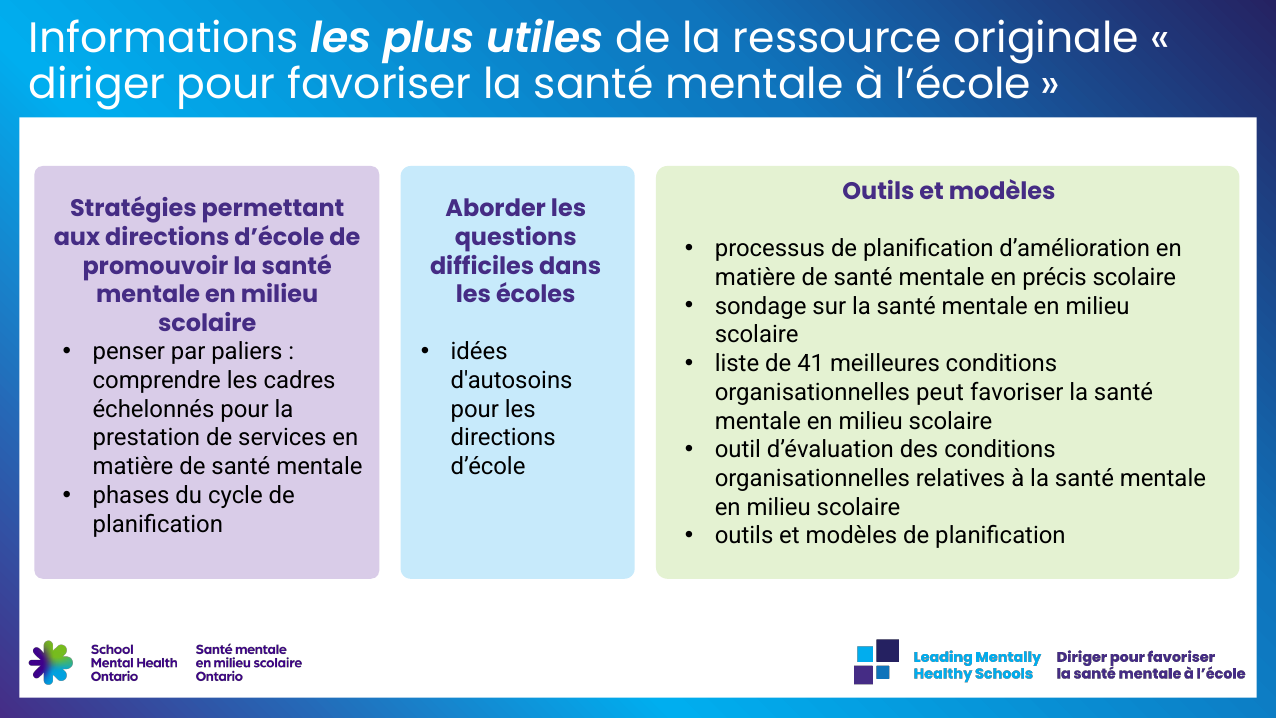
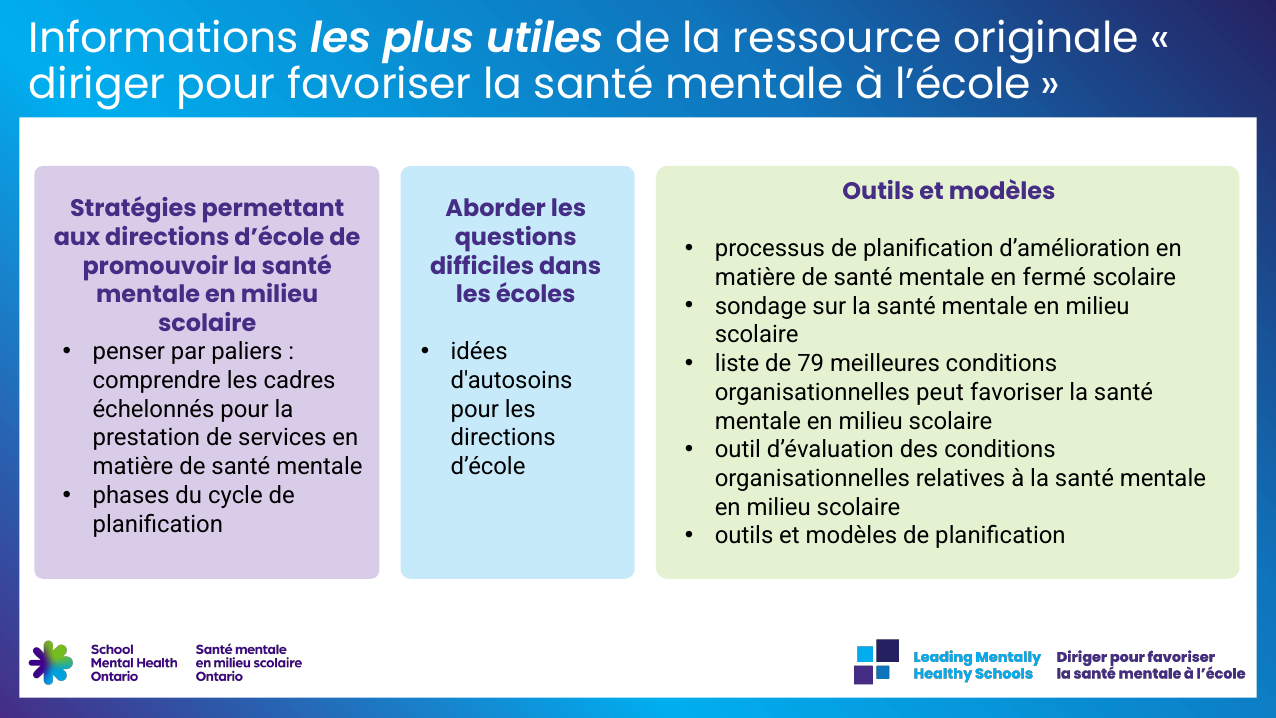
précis: précis -> fermé (1054, 277)
41: 41 -> 79 (811, 364)
